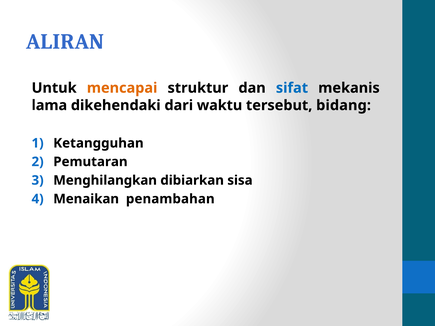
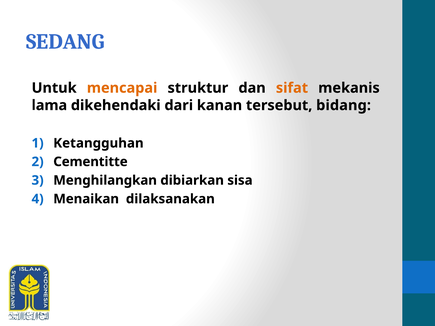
ALIRAN: ALIRAN -> SEDANG (65, 42)
sifat colour: blue -> orange (292, 88)
waktu: waktu -> kanan (219, 105)
Pemutaran: Pemutaran -> Cementitte (90, 162)
penambahan: penambahan -> dilaksanakan (170, 199)
